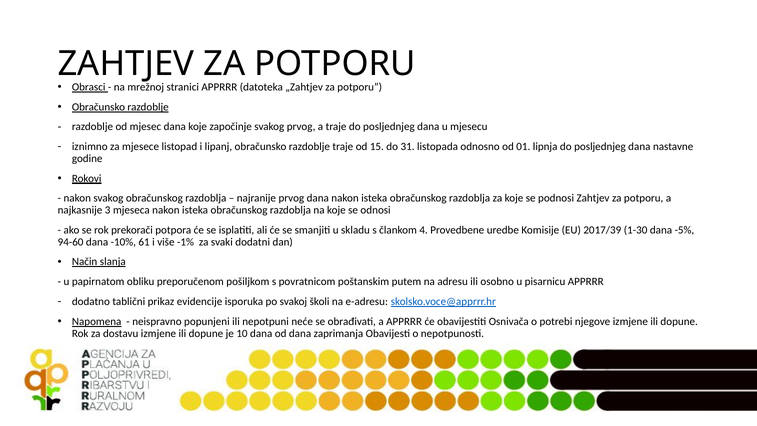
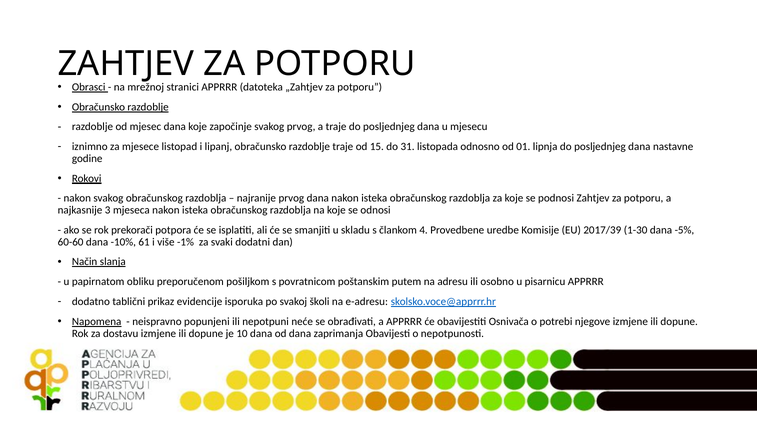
94-60: 94-60 -> 60-60 (71, 242)
